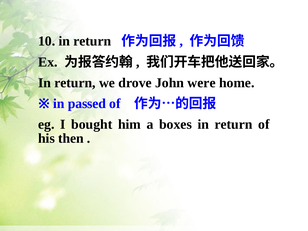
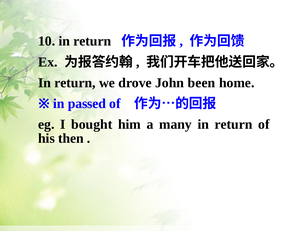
were: were -> been (201, 83)
boxes: boxes -> many (175, 124)
